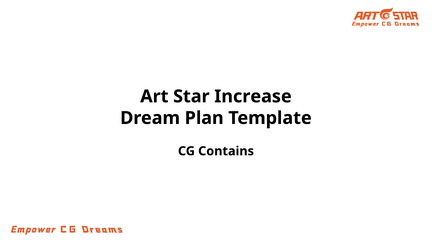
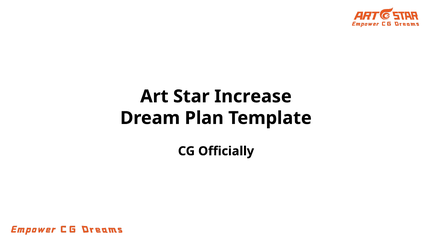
Contains: Contains -> Officially (226, 151)
